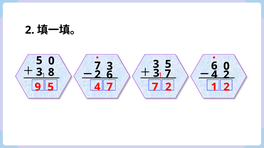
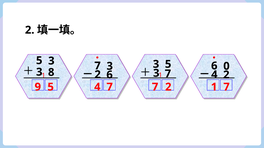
0: 0 -> 3 (51, 61)
1 2: 2 -> 7 (227, 87)
